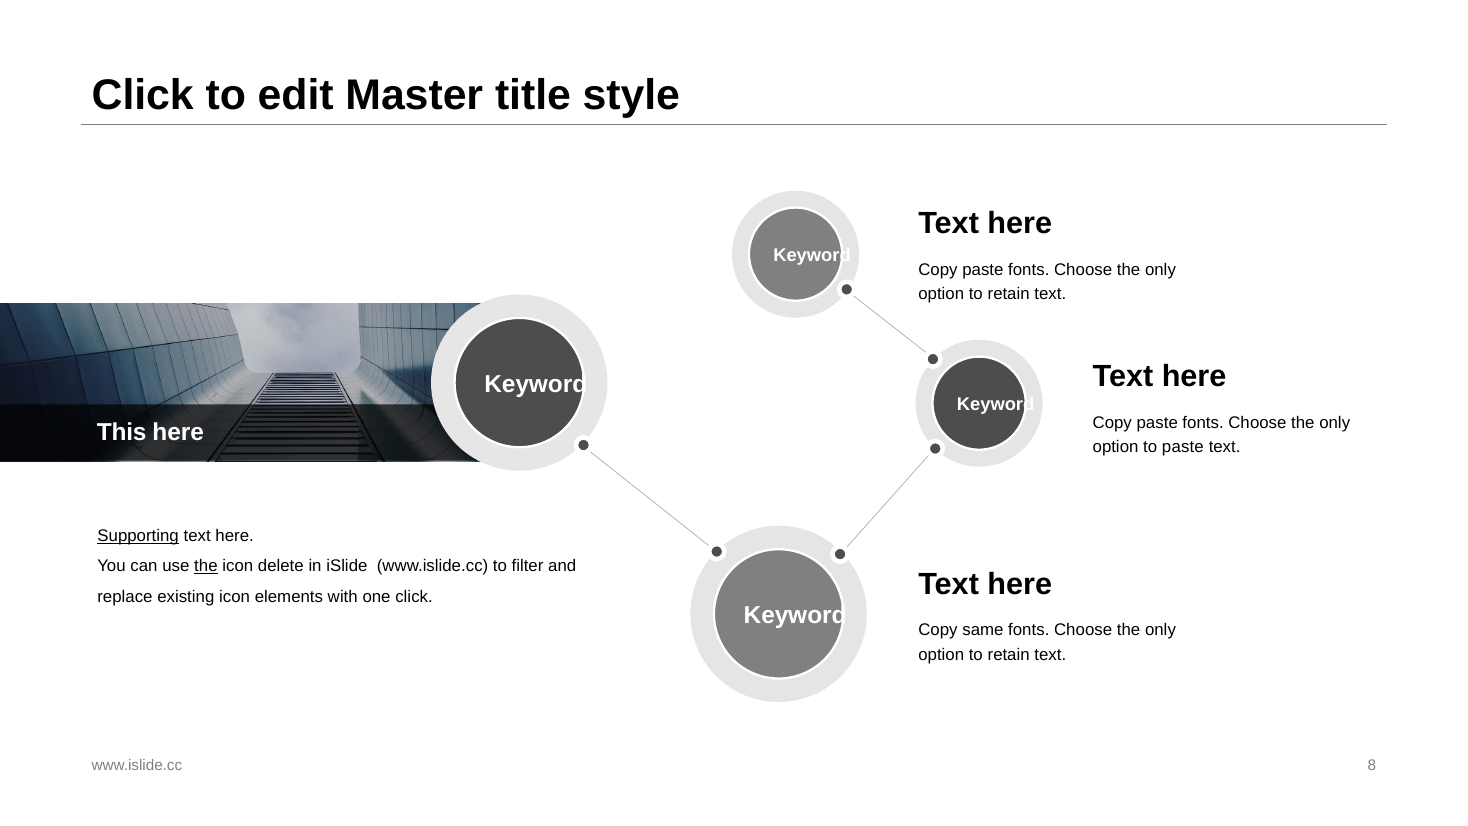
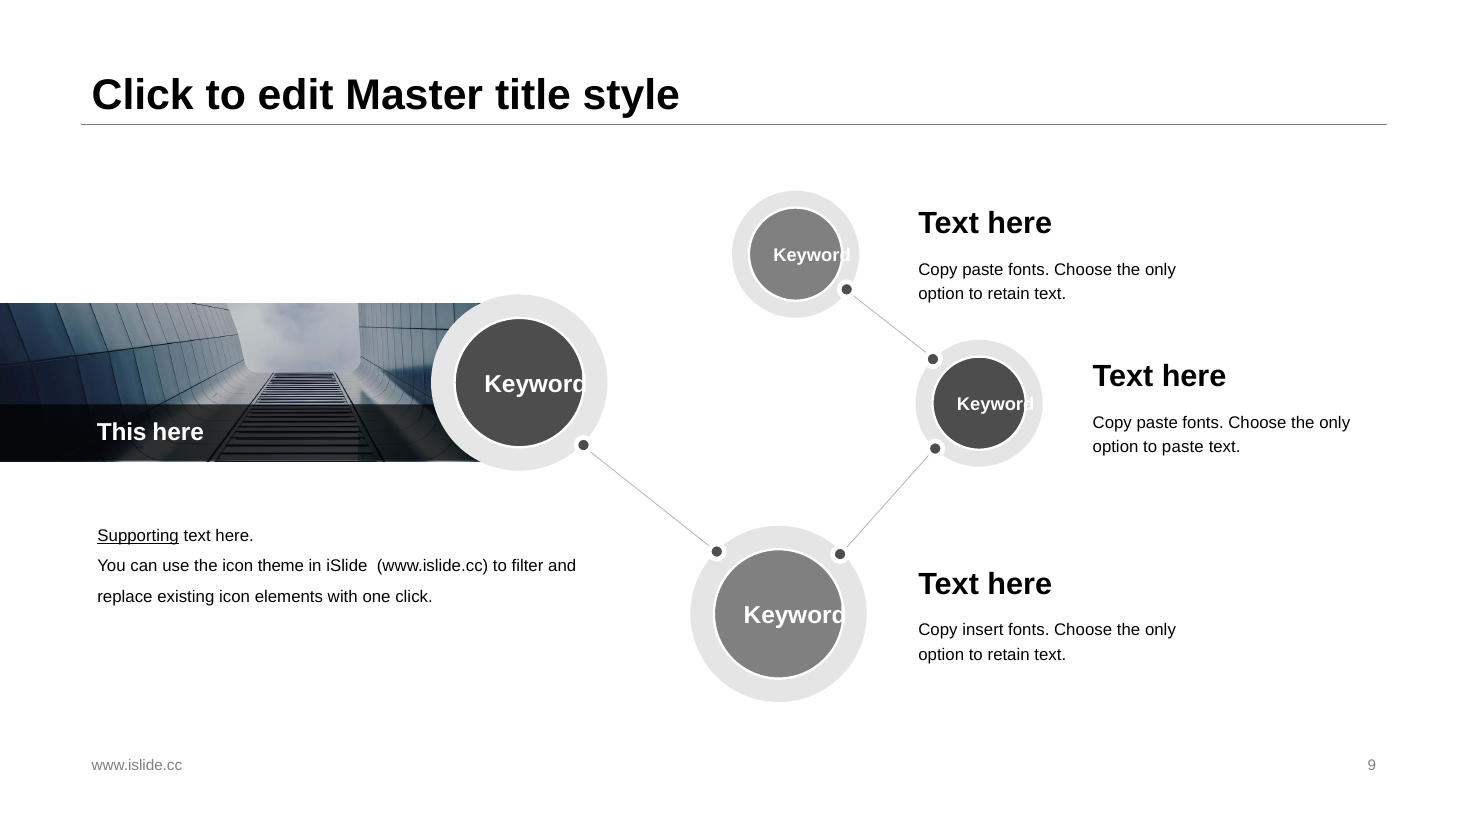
the underline: present -> none (206, 566)
delete: delete -> theme (281, 566)
same: same -> insert (983, 630)
8: 8 -> 9 (1372, 765)
